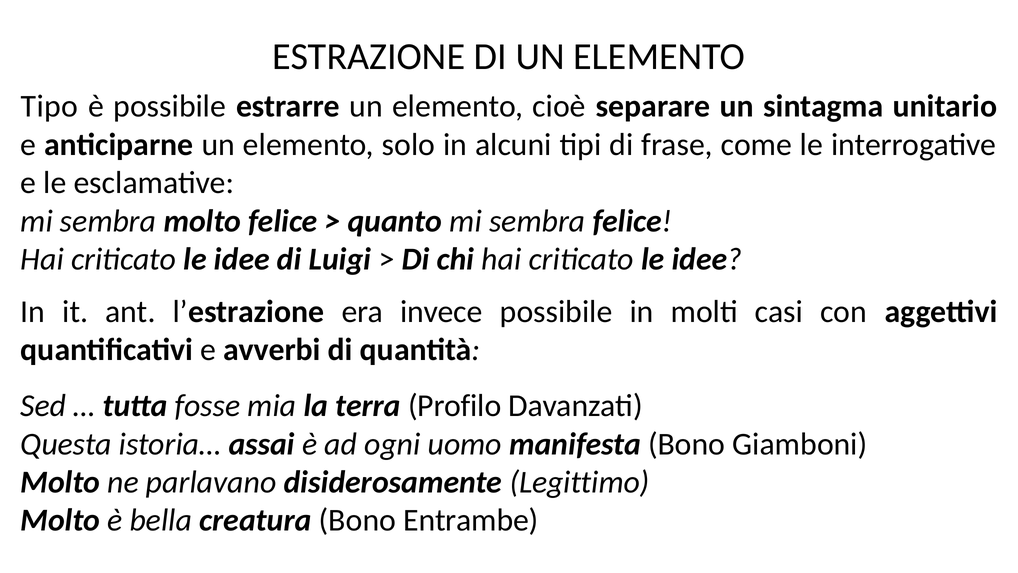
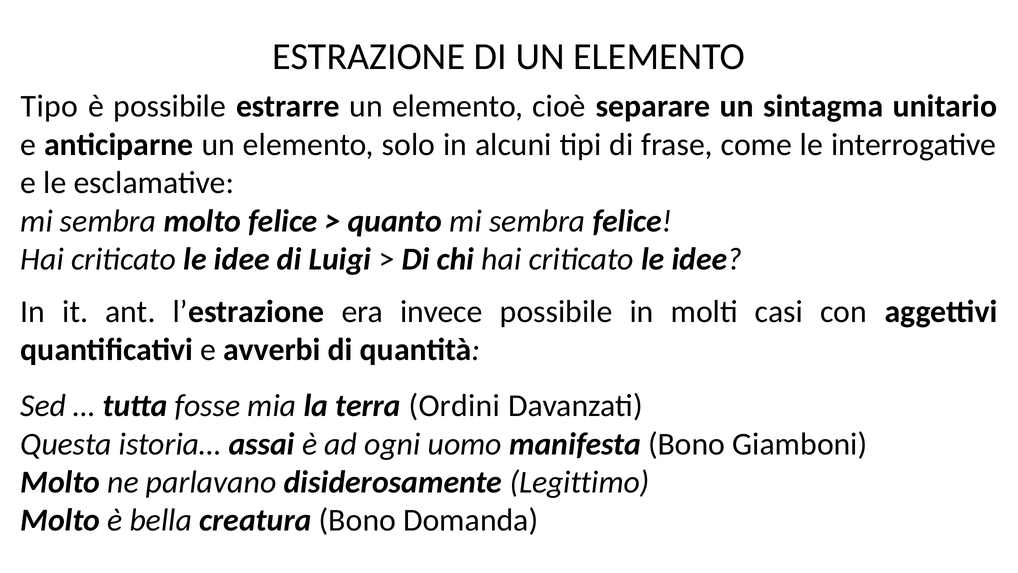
Profilo: Profilo -> Ordini (454, 406)
Entrambe: Entrambe -> Domanda (471, 520)
